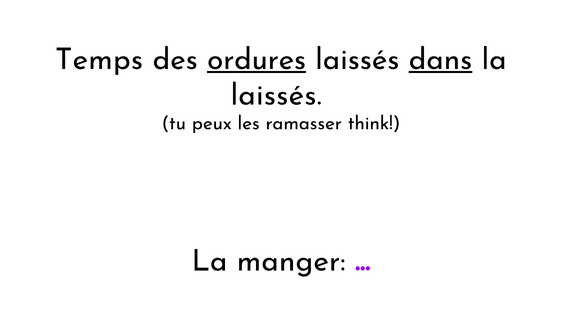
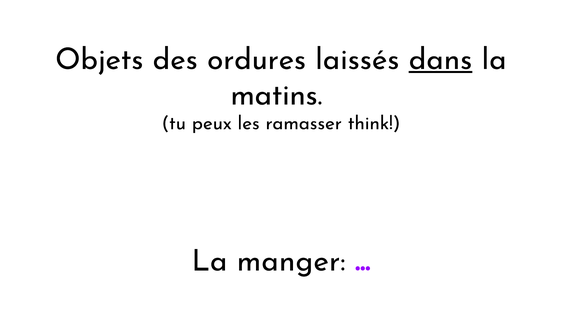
Temps: Temps -> Objets (99, 59)
ordures underline: present -> none (257, 59)
laissés: laissés -> matins (276, 95)
